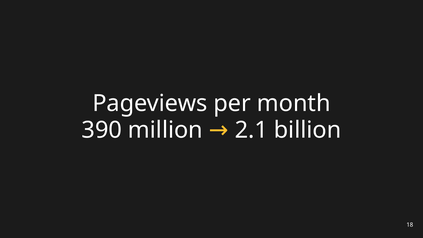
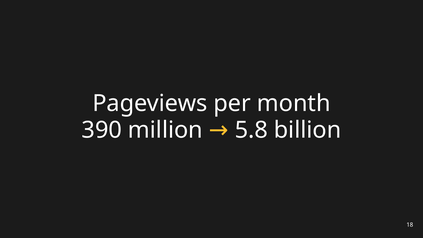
2.1: 2.1 -> 5.8 (251, 130)
